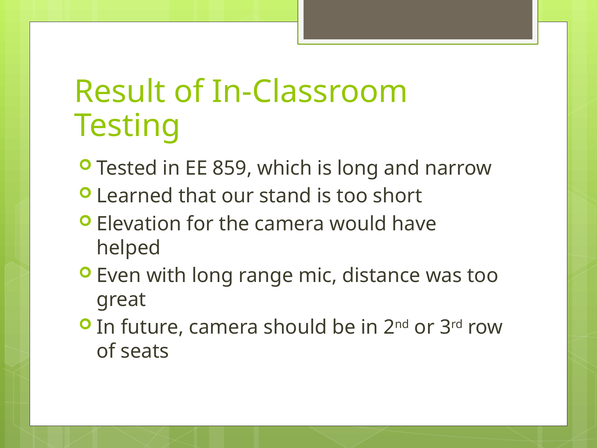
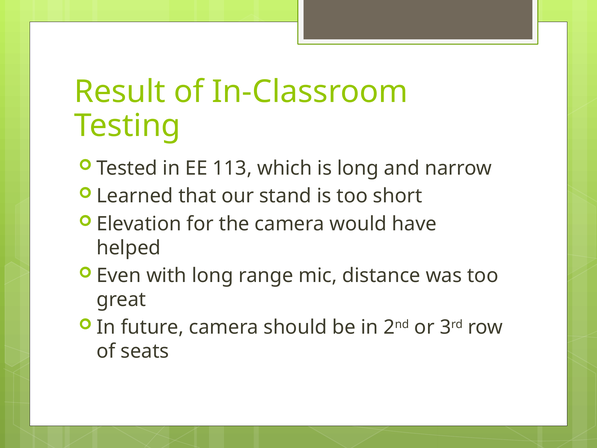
859: 859 -> 113 (232, 168)
